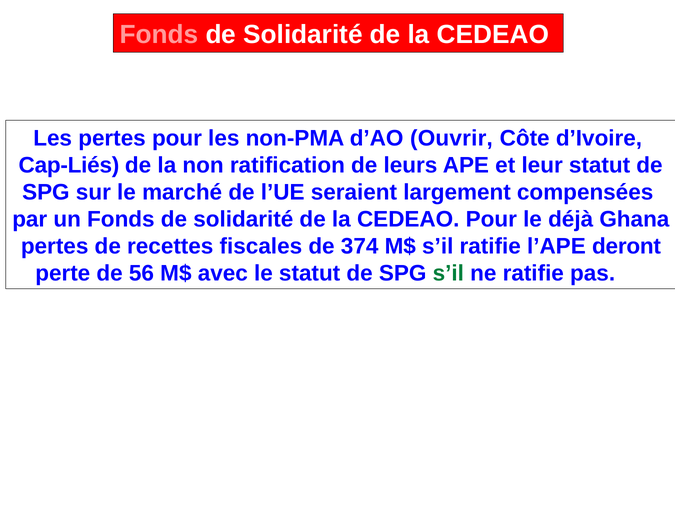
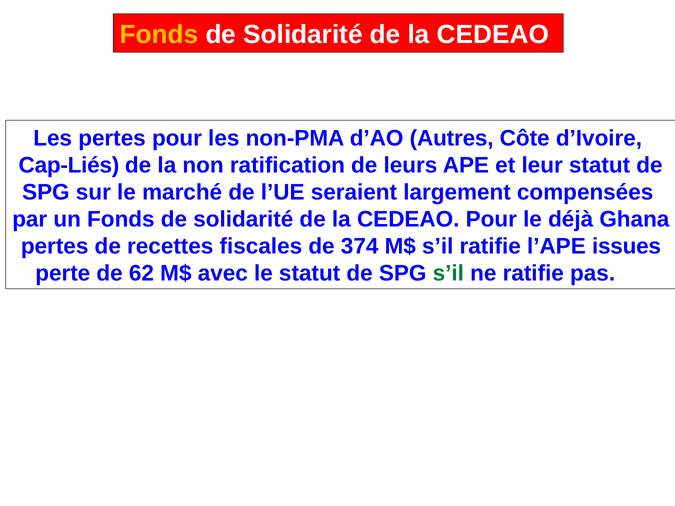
Fonds colour: pink -> yellow (159, 35)
Ouvrir: Ouvrir -> Autres (452, 138)
deront: deront -> issues (627, 246)
56: 56 -> 62 (141, 273)
